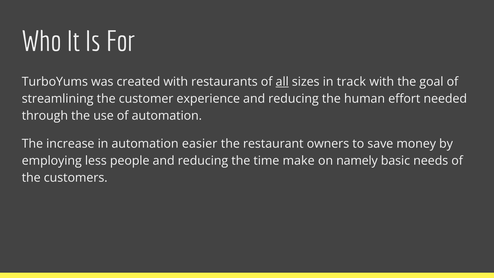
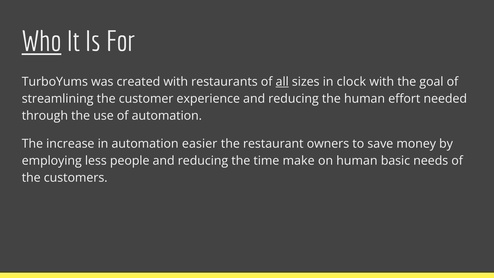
Who underline: none -> present (42, 42)
track: track -> clock (351, 82)
on namely: namely -> human (357, 161)
